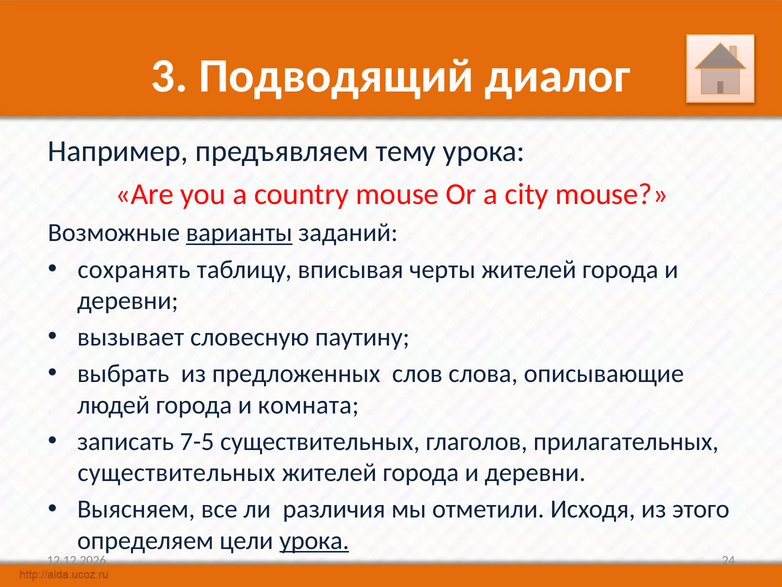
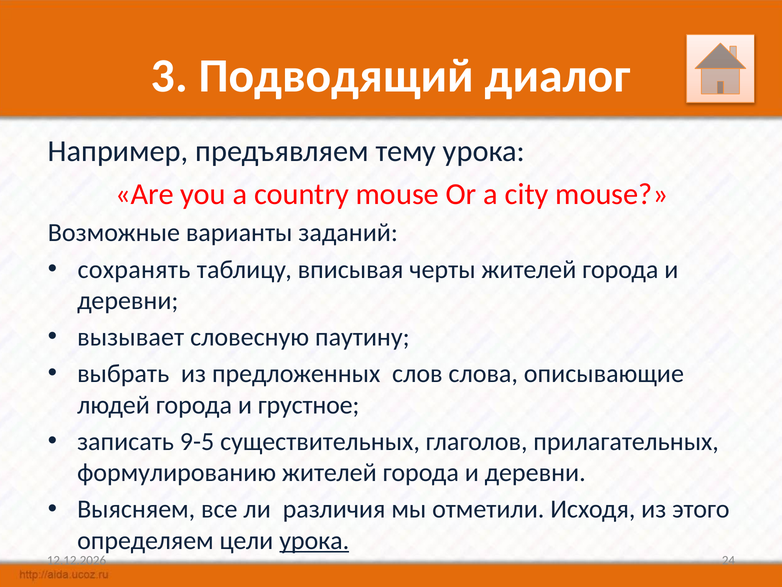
варианты underline: present -> none (239, 233)
комната: комната -> грустное (309, 405)
7-5: 7-5 -> 9-5 (197, 441)
существительных: существительных -> формулированию (177, 472)
